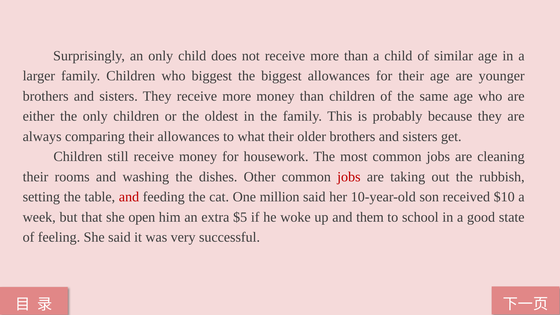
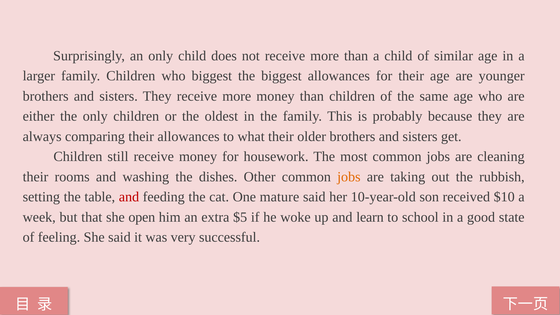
jobs colour: red -> orange (349, 177)
million: million -> mature (279, 197)
them: them -> learn (370, 217)
